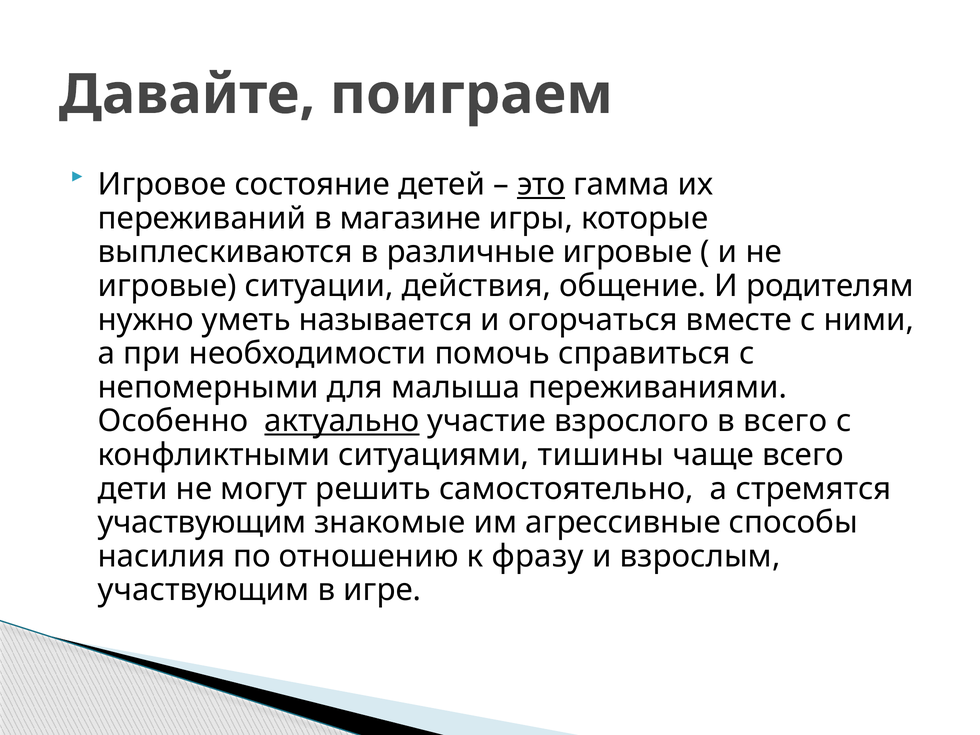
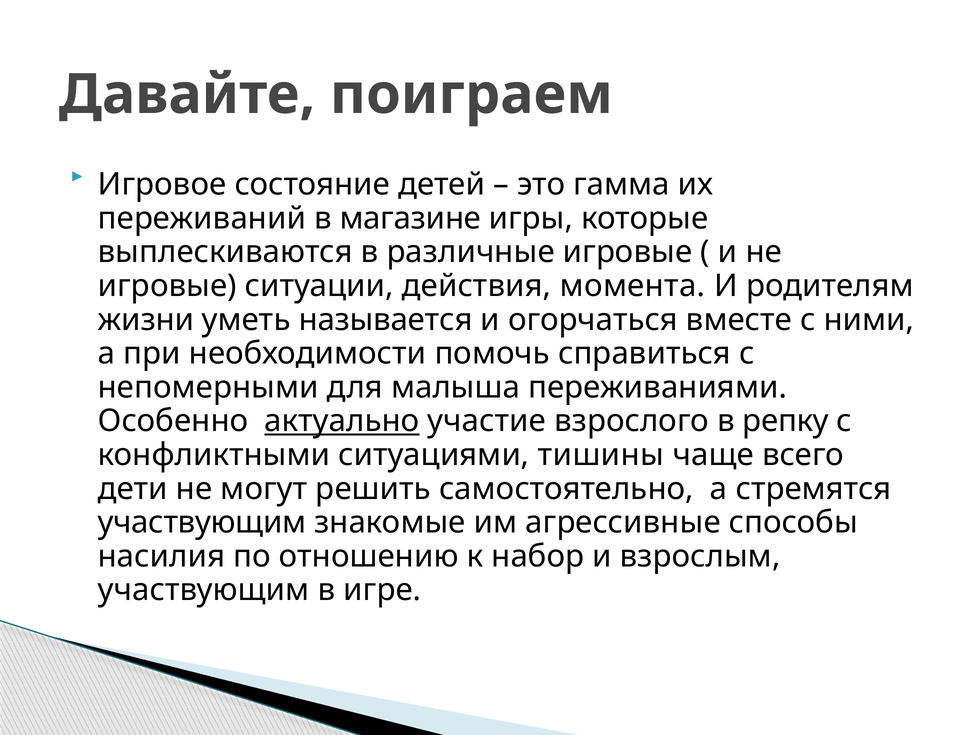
это underline: present -> none (541, 185)
общение: общение -> момента (633, 286)
нужно: нужно -> жизни (146, 320)
в всего: всего -> репку (786, 421)
фразу: фразу -> набор (538, 556)
